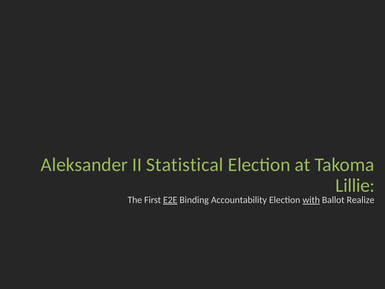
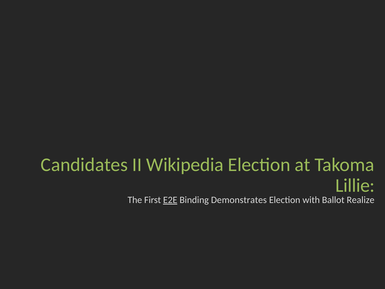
Aleksander: Aleksander -> Candidates (84, 165)
Statistical: Statistical -> Wikipedia (185, 165)
Accountability: Accountability -> Demonstrates (239, 200)
with underline: present -> none (311, 200)
